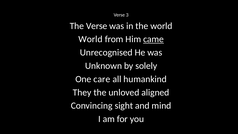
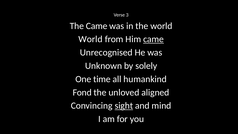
The Verse: Verse -> Came (97, 26)
care: care -> time (102, 79)
They: They -> Fond (82, 92)
sight underline: none -> present (124, 106)
